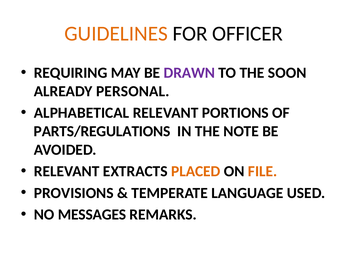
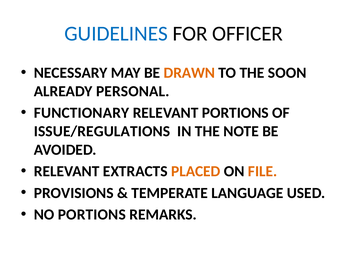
GUIDELINES colour: orange -> blue (116, 34)
REQUIRING: REQUIRING -> NECESSARY (71, 73)
DRAWN colour: purple -> orange (189, 73)
ALPHABETICAL: ALPHABETICAL -> FUNCTIONARY (81, 113)
PARTS/REGULATIONS: PARTS/REGULATIONS -> ISSUE/REGULATIONS (102, 131)
NO MESSAGES: MESSAGES -> PORTIONS (92, 215)
